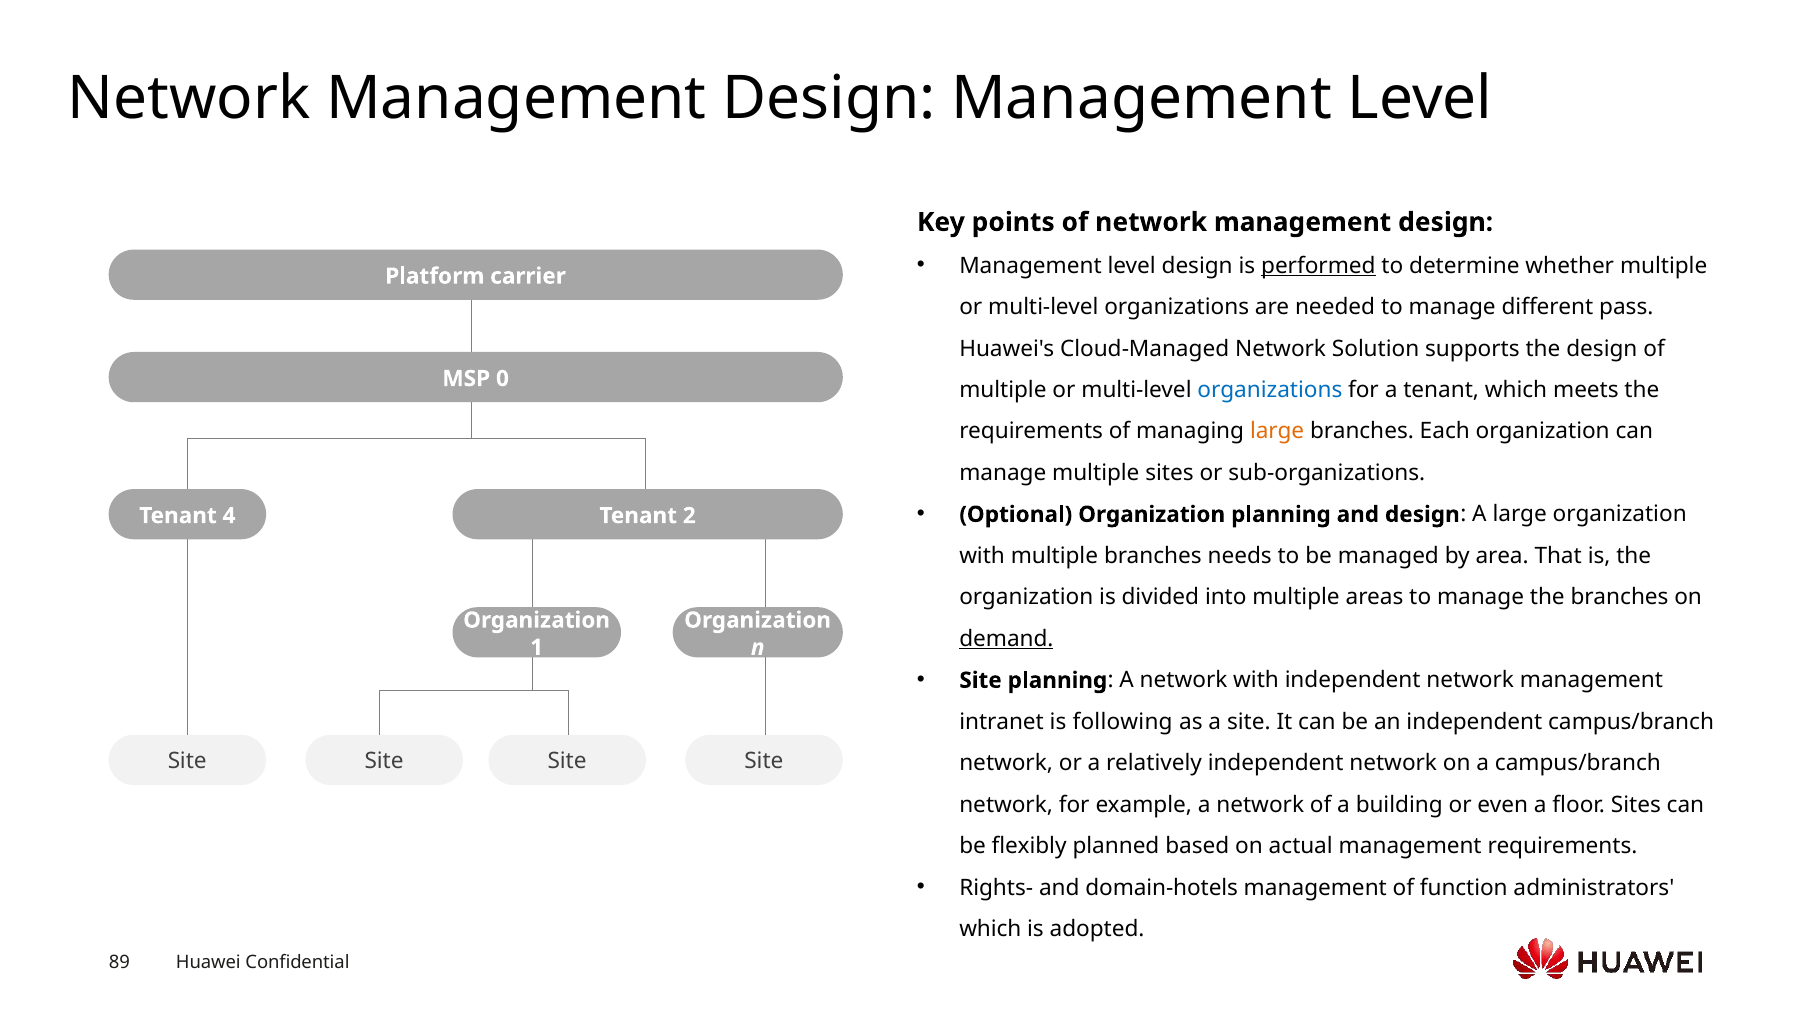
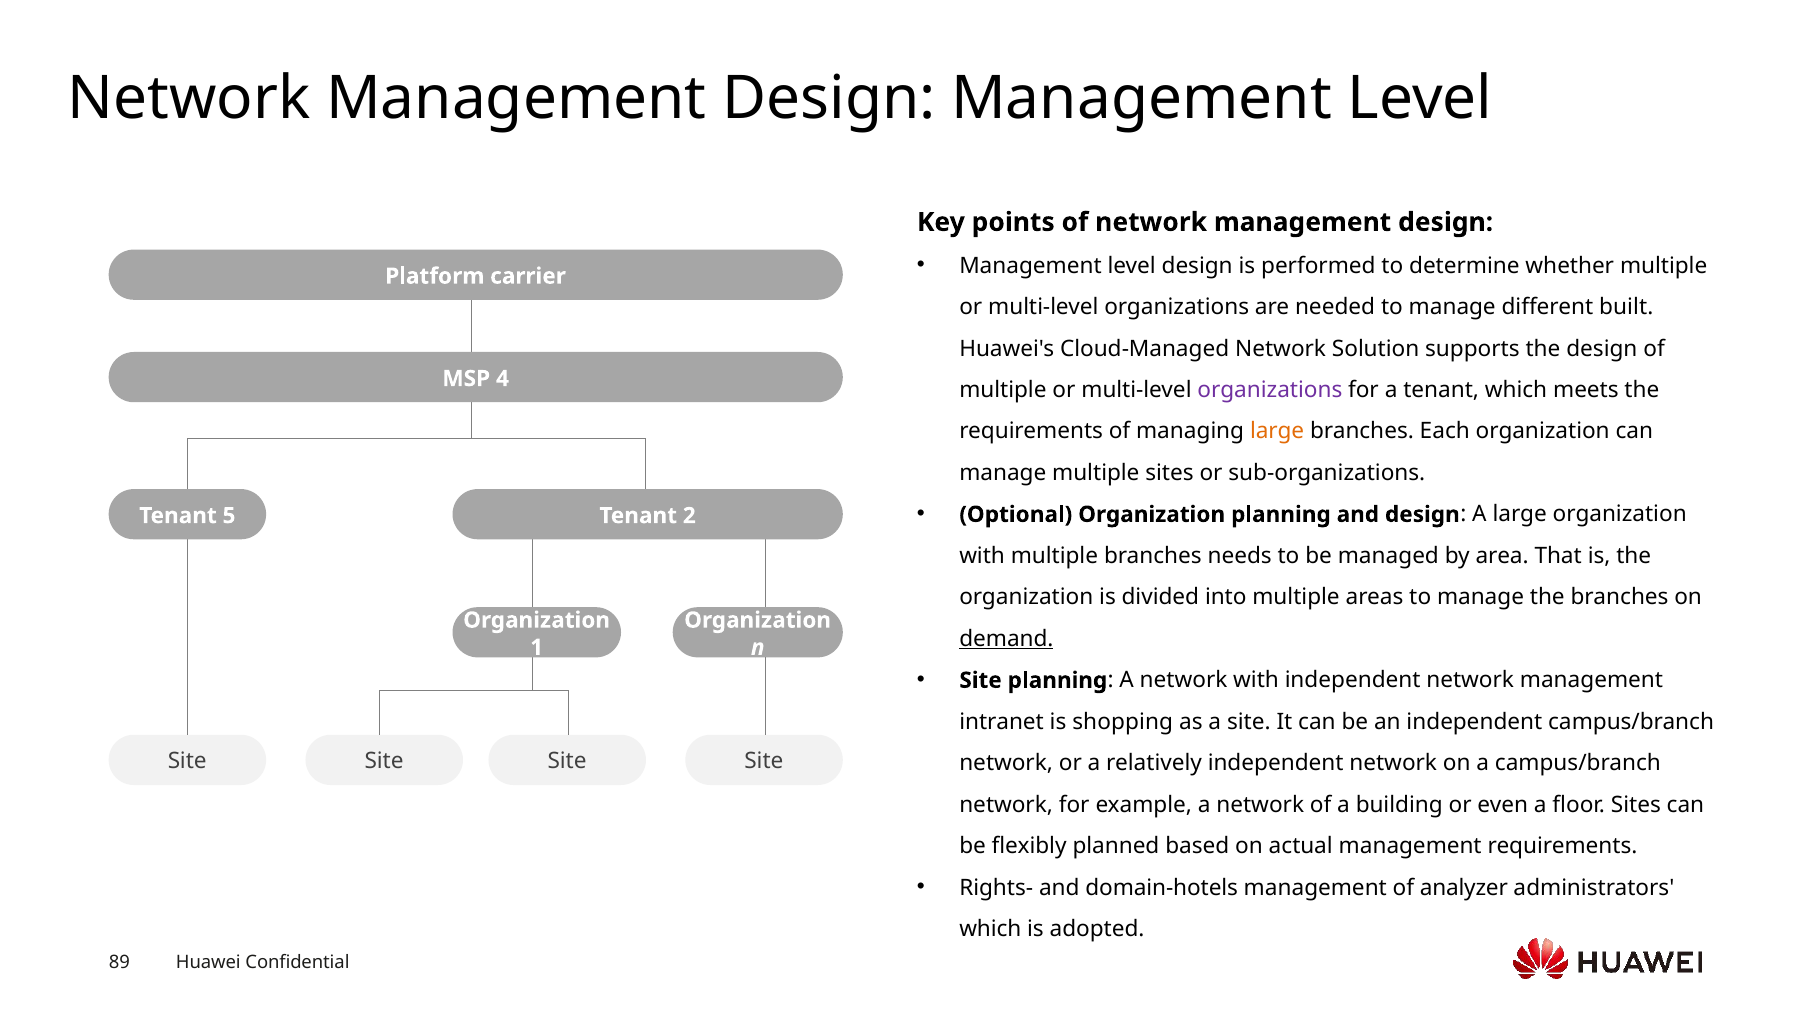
performed underline: present -> none (1318, 266)
pass: pass -> built (1626, 307)
0: 0 -> 4 (502, 379)
organizations colour: blue -> purple (1270, 390)
4: 4 -> 5 (229, 516)
following: following -> shopping (1123, 722)
function: function -> analyzer (1464, 888)
